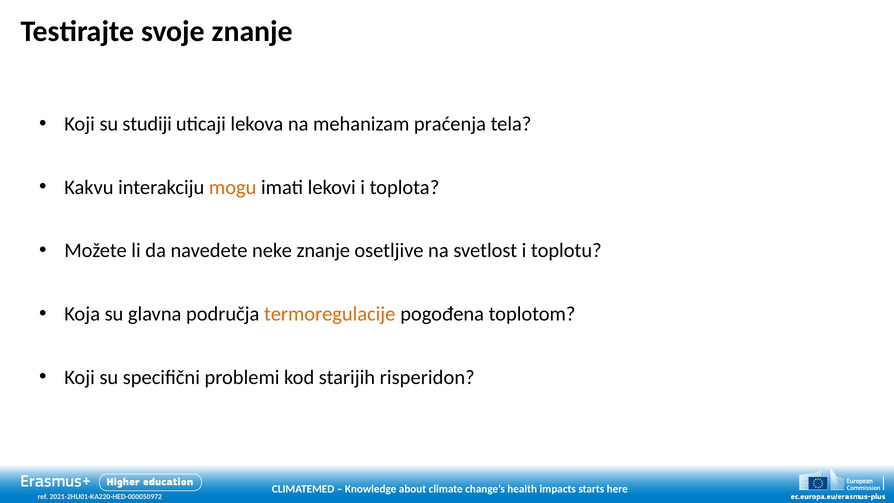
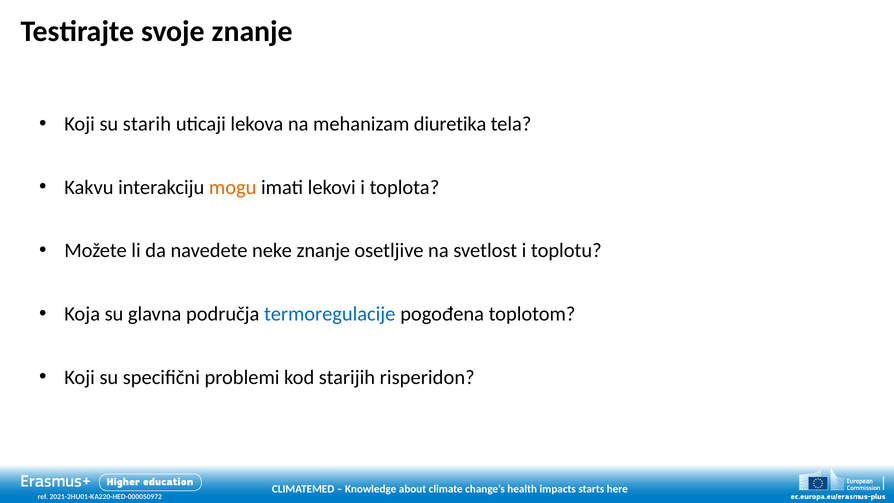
studiji: studiji -> starih (147, 124)
praćenja: praćenja -> diuretika (450, 124)
termoregulacije colour: orange -> blue (330, 314)
